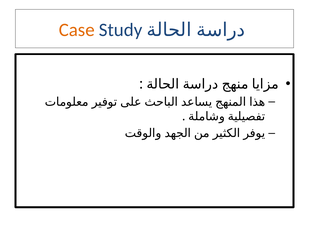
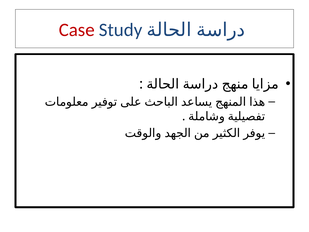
Case colour: orange -> red (77, 30)
